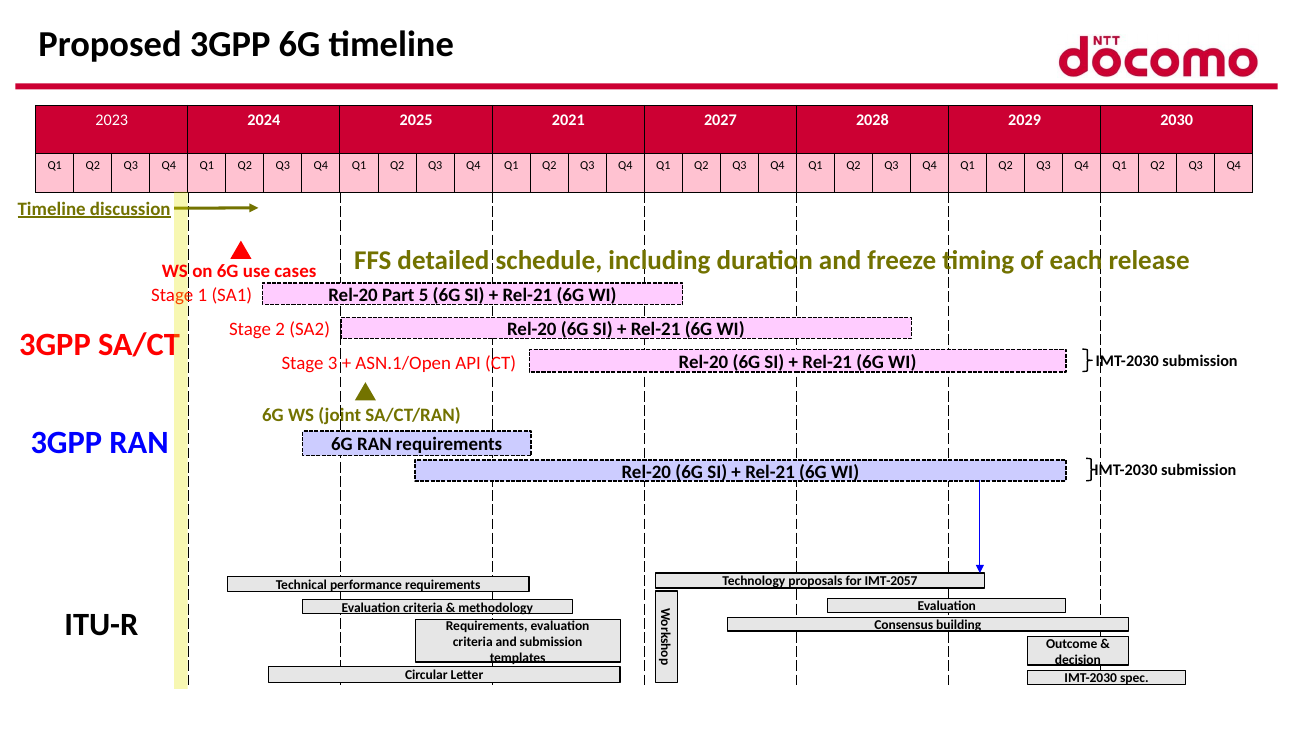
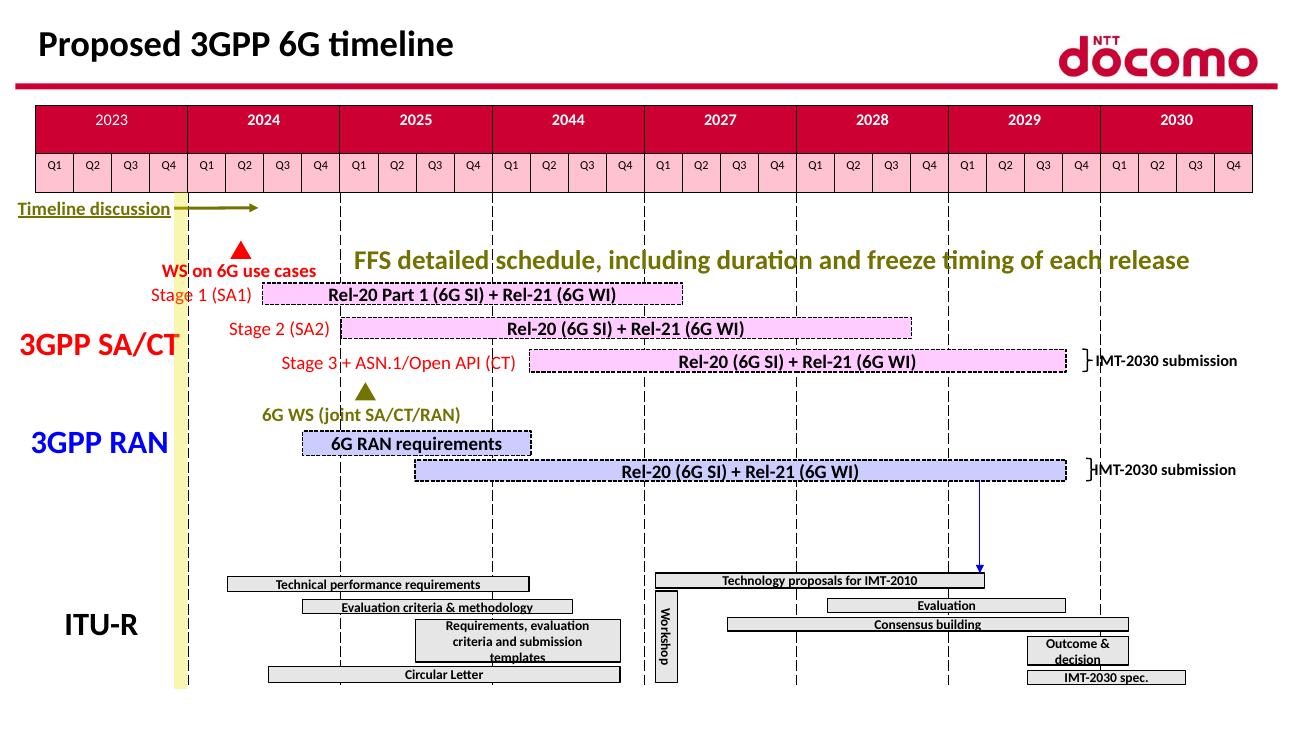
2021: 2021 -> 2044 (568, 120)
Part 5: 5 -> 1 (424, 295)
IMT-2057: IMT-2057 -> IMT-2010 (891, 582)
